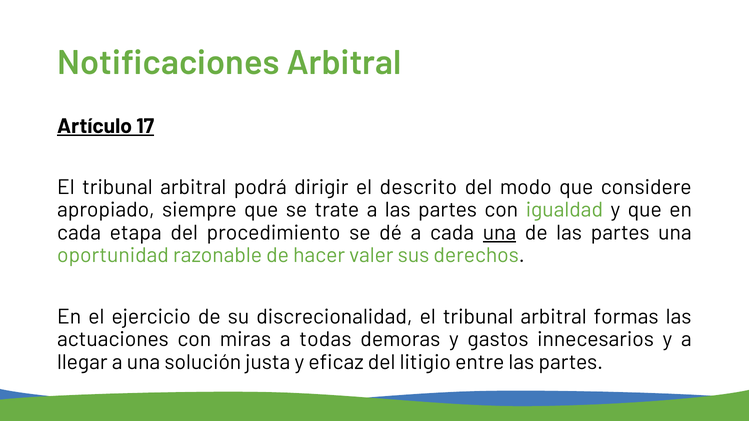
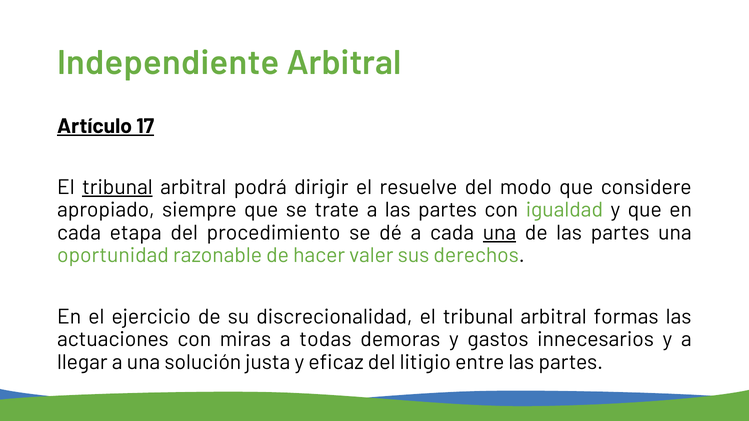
Notificaciones: Notificaciones -> Independiente (168, 63)
tribunal underline: none -> present (117, 187)
descrito: descrito -> resuelve (418, 187)
